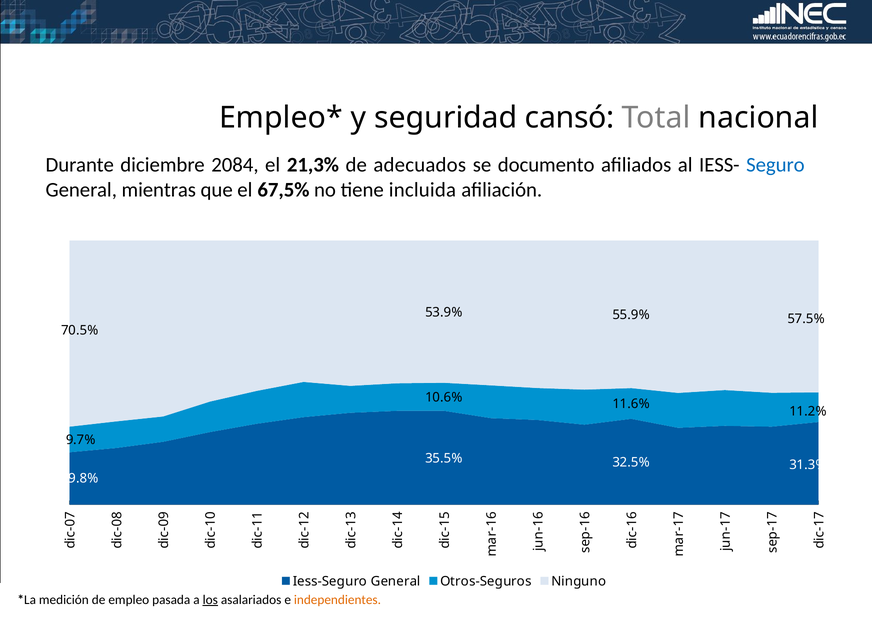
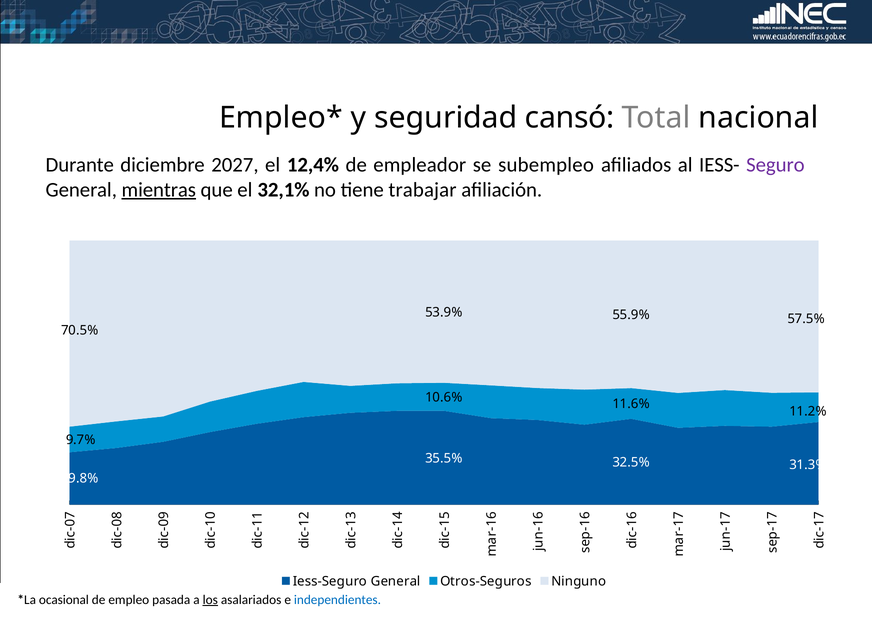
2084: 2084 -> 2027 (235, 165)
21,3%: 21,3% -> 12,4% (313, 165)
adecuados: adecuados -> empleador (420, 165)
documento: documento -> subempleo (546, 165)
Seguro colour: blue -> purple (775, 165)
mientras underline: none -> present (159, 190)
67,5%: 67,5% -> 32,1% (283, 190)
incluida: incluida -> trabajar (422, 190)
medición: medición -> ocasional (64, 600)
independientes colour: orange -> blue (337, 600)
